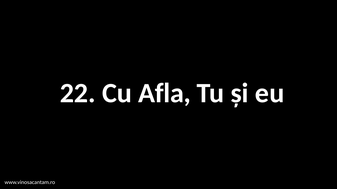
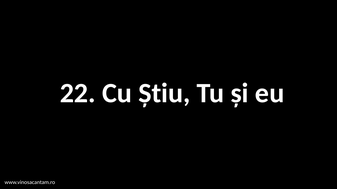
Afla: Afla -> Știu (164, 93)
